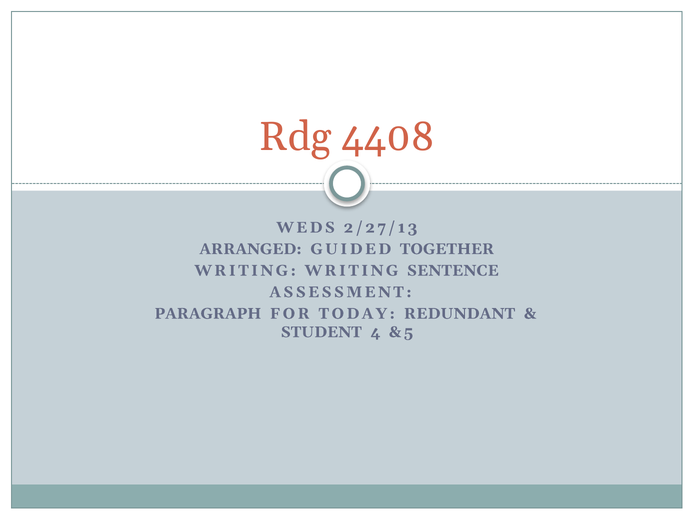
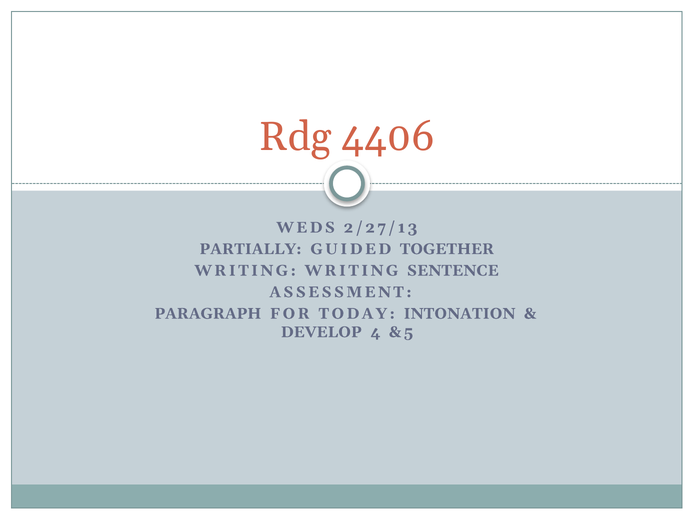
4408: 4408 -> 4406 (388, 137)
ARRANGED: ARRANGED -> PARTIALLY (251, 249)
REDUNDANT: REDUNDANT -> INTONATION (460, 314)
STUDENT: STUDENT -> DEVELOP (321, 332)
